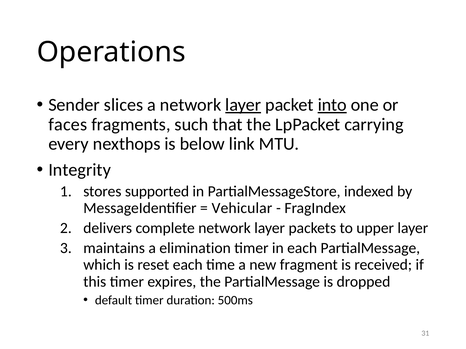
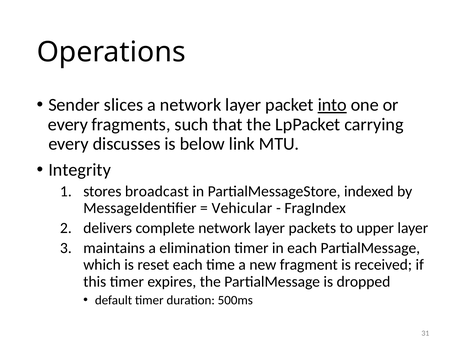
layer underline: present -> none (243, 105)
faces: faces -> every (68, 125)
nexthops: nexthops -> discusses (127, 144)
supported: supported -> broadcast (157, 192)
